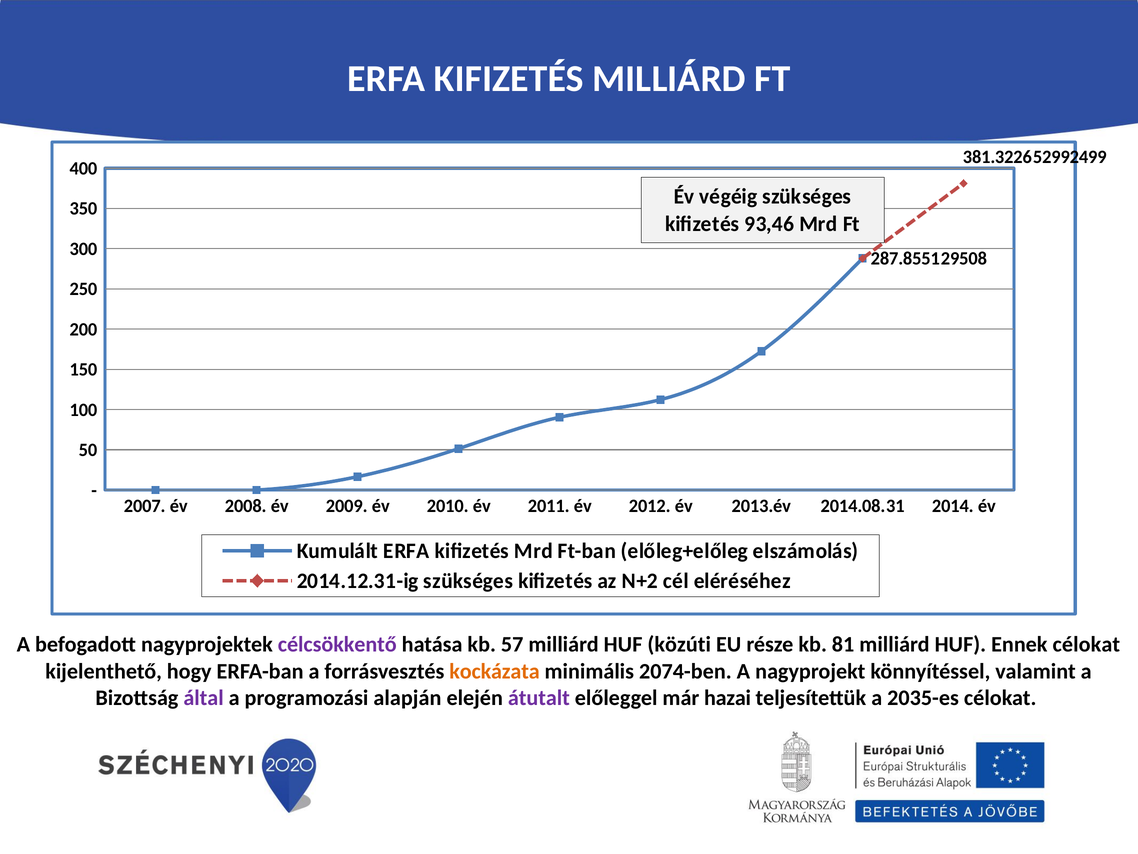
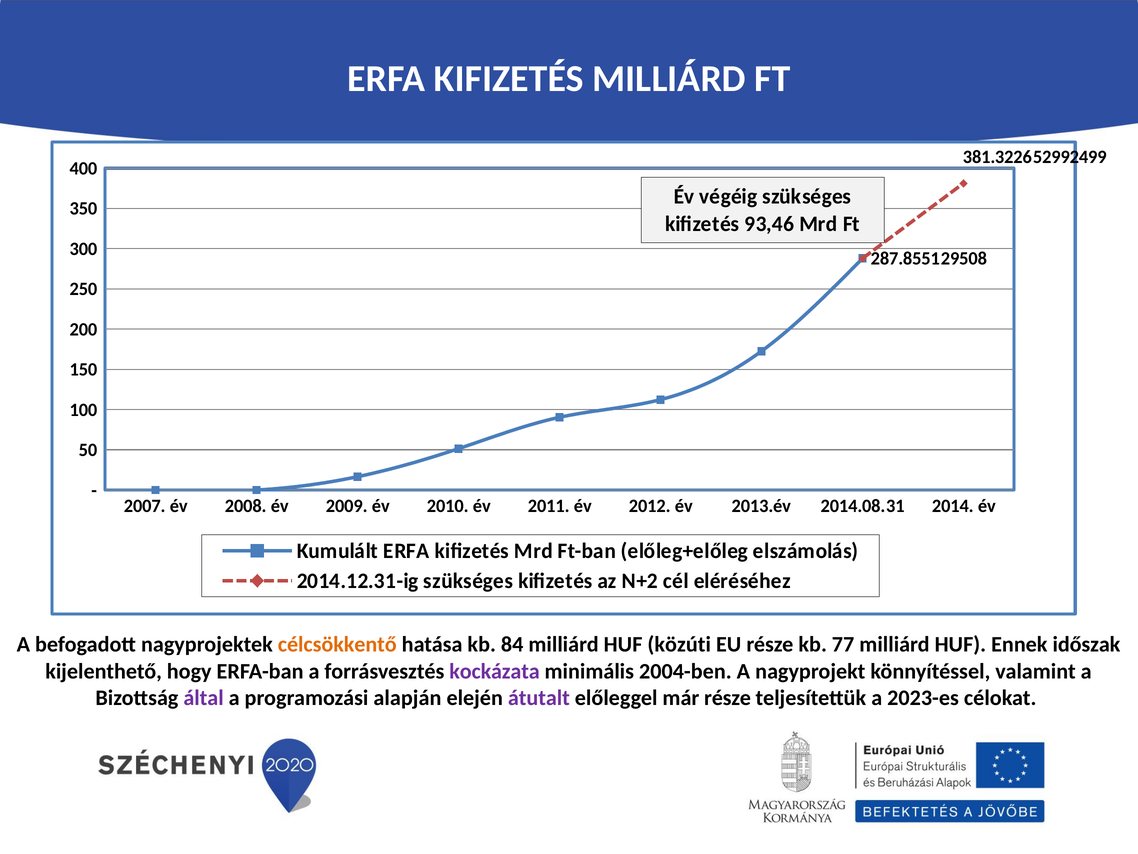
célcsökkentő colour: purple -> orange (337, 644)
57: 57 -> 84 (512, 644)
81: 81 -> 77 (843, 644)
Ennek célokat: célokat -> időszak (1086, 644)
kockázata colour: orange -> purple (495, 671)
2074-ben: 2074-ben -> 2004-ben (685, 671)
már hazai: hazai -> része (728, 697)
2035-es: 2035-es -> 2023-es (923, 697)
